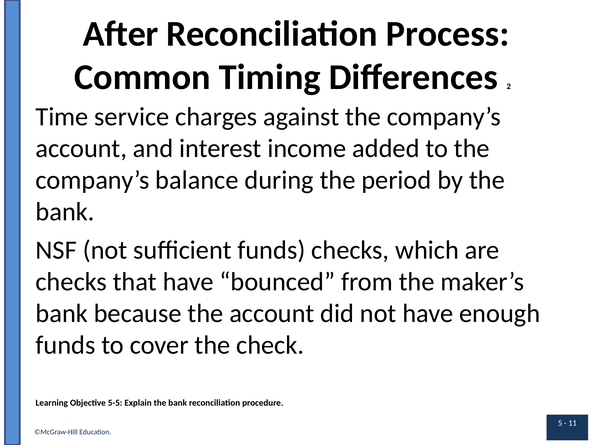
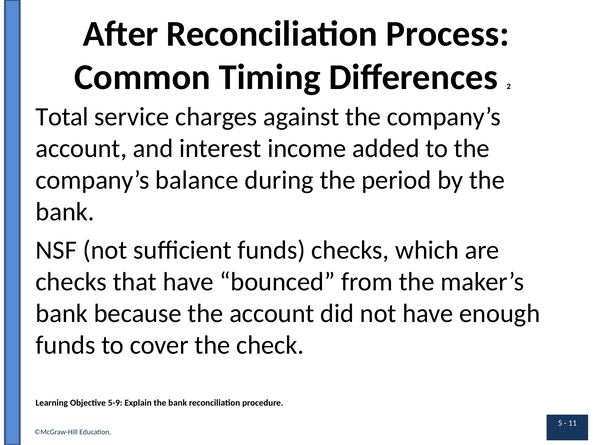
Time: Time -> Total (62, 117)
5-5: 5-5 -> 5-9 (115, 403)
